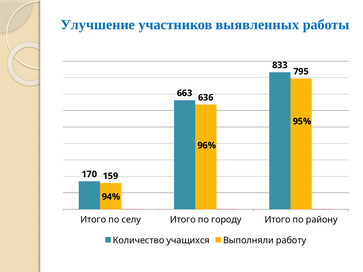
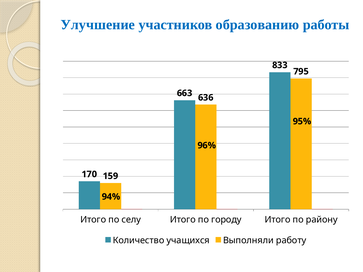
выявленных: выявленных -> образованию (258, 25)
